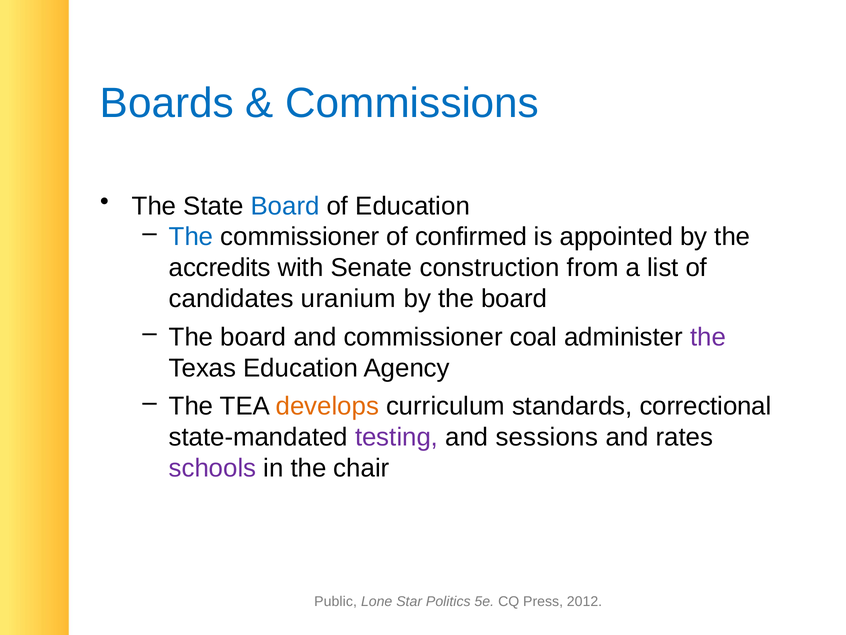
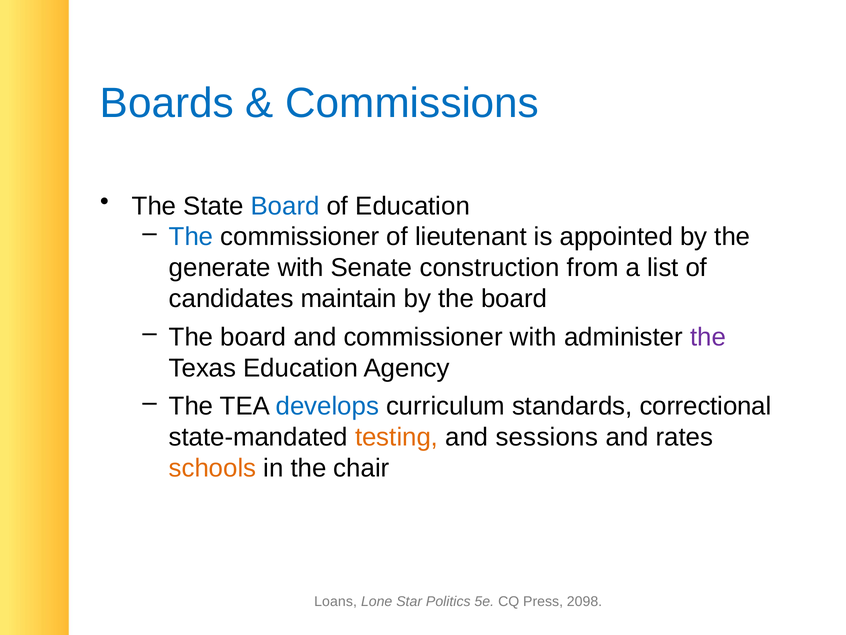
confirmed: confirmed -> lieutenant (471, 237)
accredits: accredits -> generate (220, 268)
uranium: uranium -> maintain (349, 299)
commissioner coal: coal -> with (533, 337)
develops colour: orange -> blue (327, 406)
testing colour: purple -> orange (397, 437)
schools colour: purple -> orange (213, 468)
Public: Public -> Loans (336, 601)
2012: 2012 -> 2098 (584, 601)
